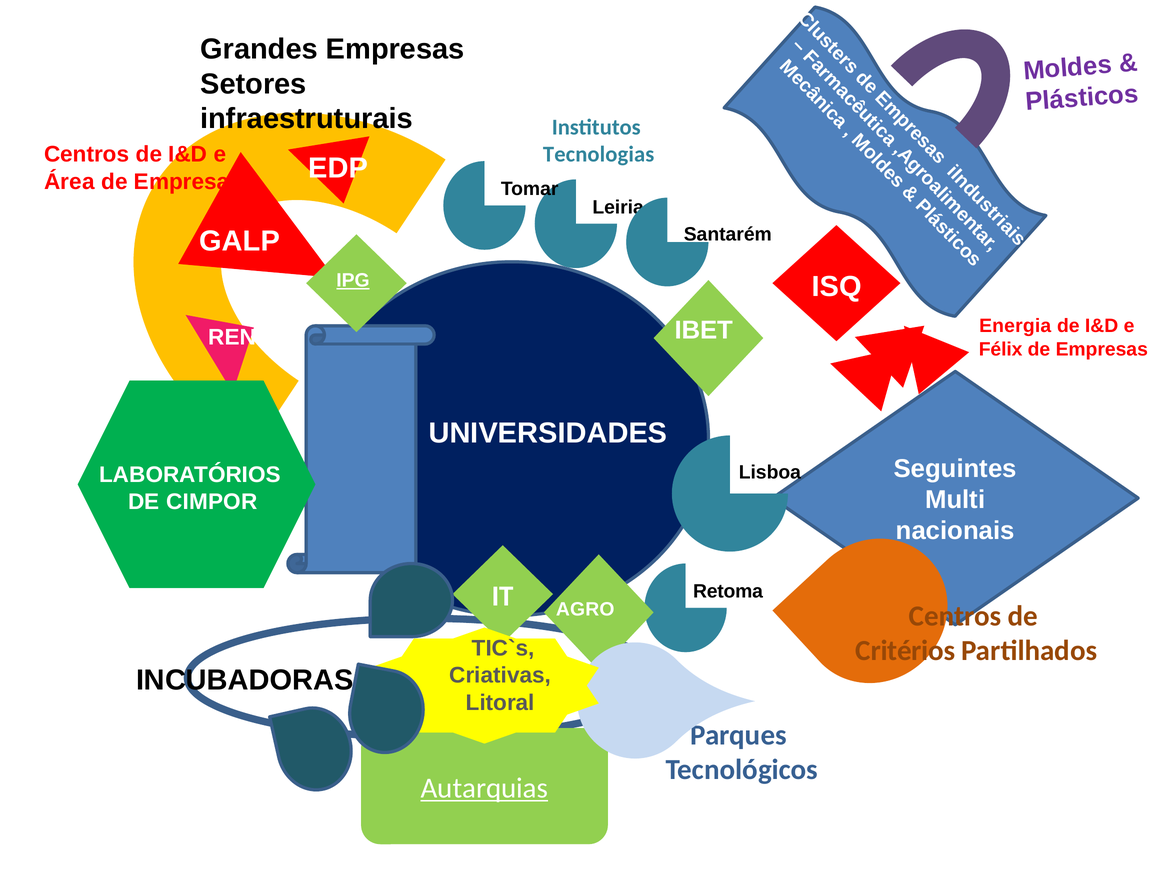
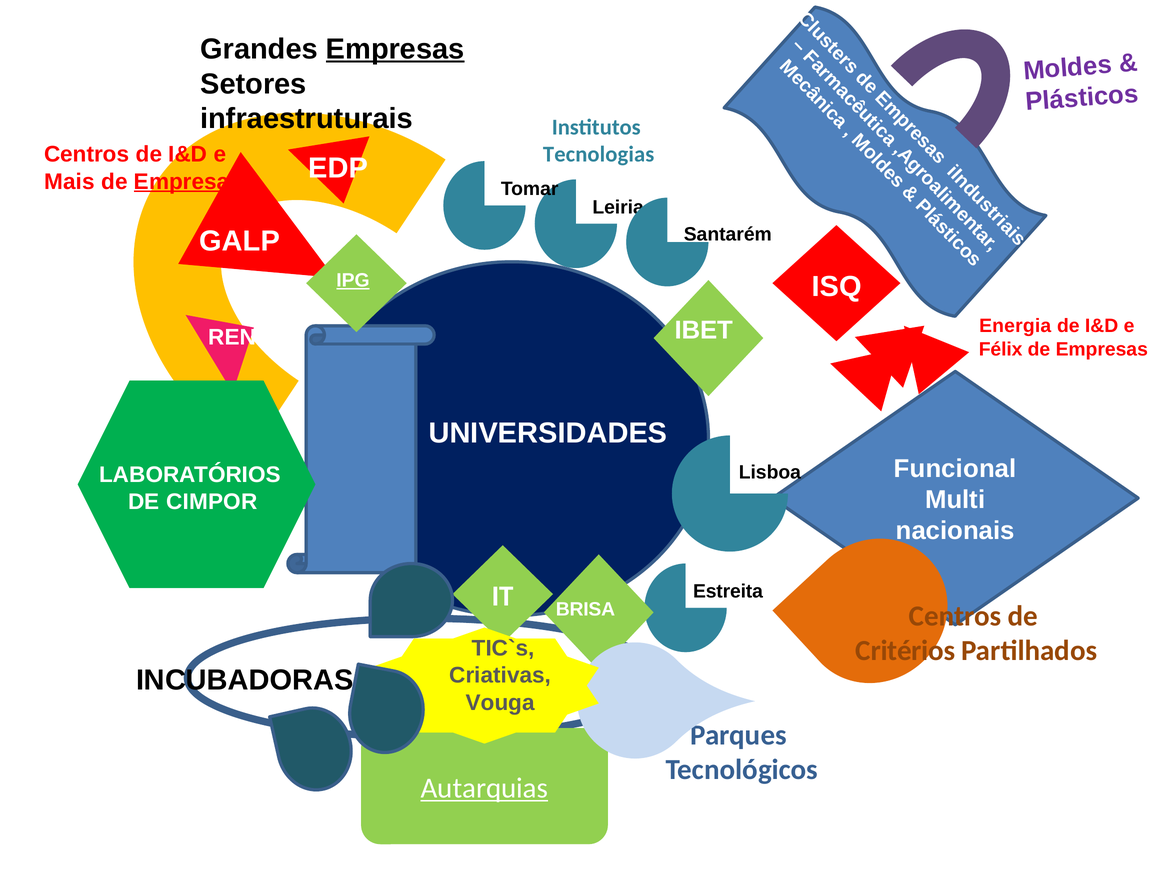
Empresas underline: none -> present (395, 49)
Área: Área -> Mais (69, 182)
Empresas underline: none -> present (188, 182)
Seguintes: Seguintes -> Funcional (955, 469)
Retoma: Retoma -> Estreita (728, 591)
AGRO: AGRO -> BRISA (585, 609)
Litoral: Litoral -> Vouga (500, 702)
